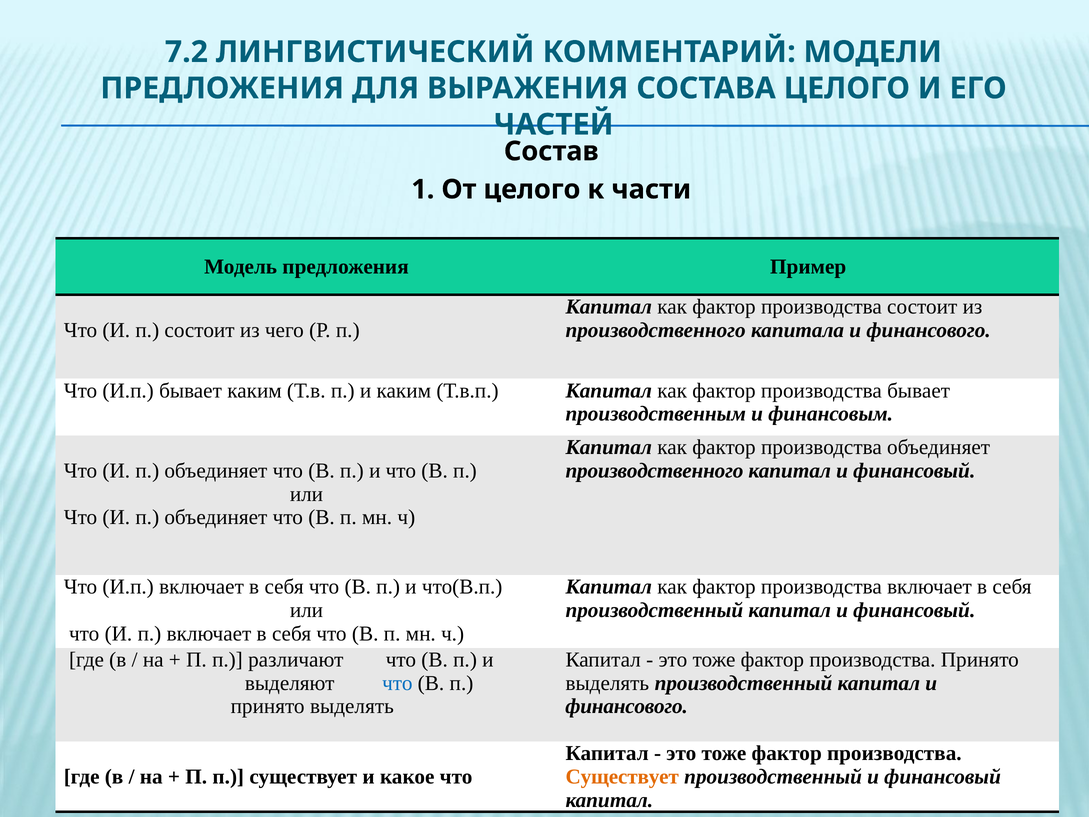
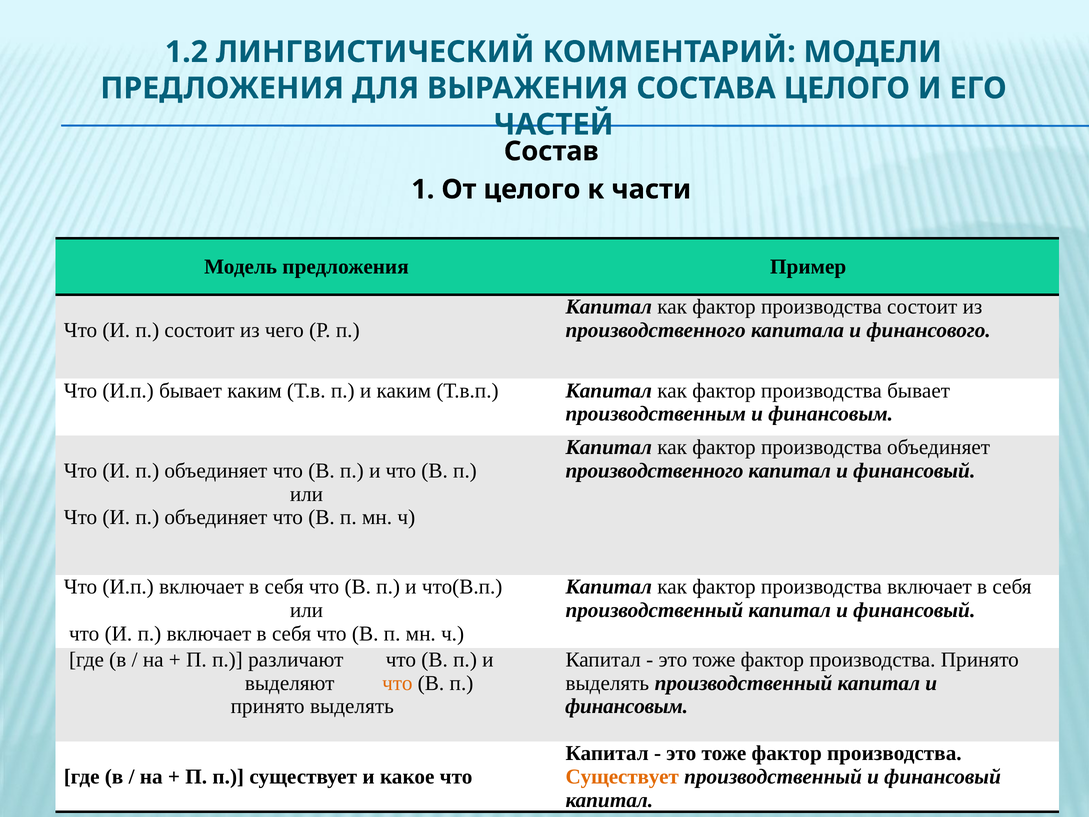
7.2: 7.2 -> 1.2 (186, 52)
что colour: blue -> orange (397, 683)
финансового: финансового -> финансовым (627, 706)
